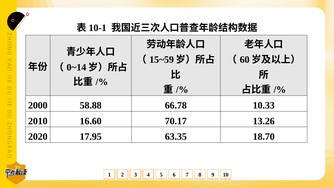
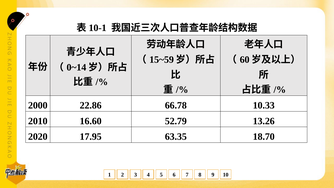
58.88: 58.88 -> 22.86 (91, 105)
70.17: 70.17 -> 52.79 (176, 121)
